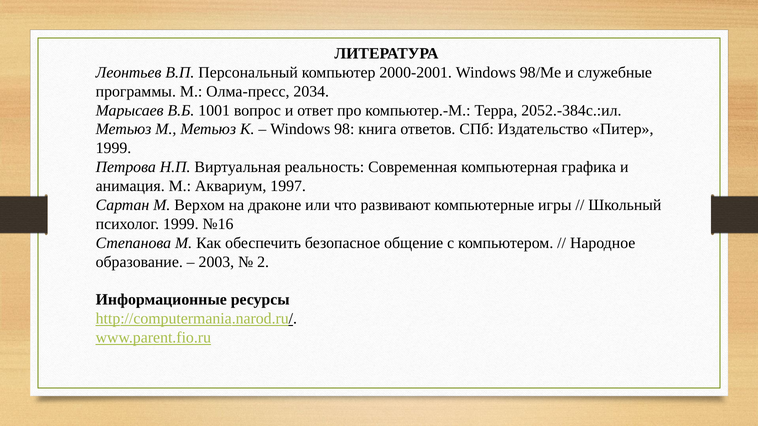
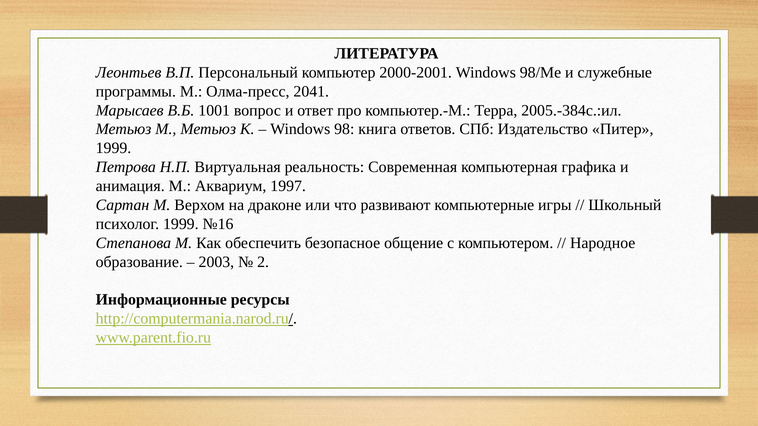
2034: 2034 -> 2041 (311, 91)
2052.-384с.:ил: 2052.-384с.:ил -> 2005.-384с.:ил (571, 110)
